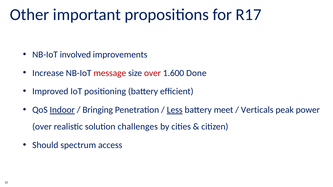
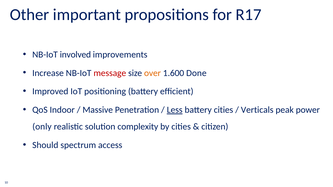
over colour: red -> orange (153, 73)
Indoor underline: present -> none (62, 110)
Bringing: Bringing -> Massive (98, 110)
battery meet: meet -> cities (223, 110)
over: over -> only (42, 127)
challenges: challenges -> complexity (138, 127)
